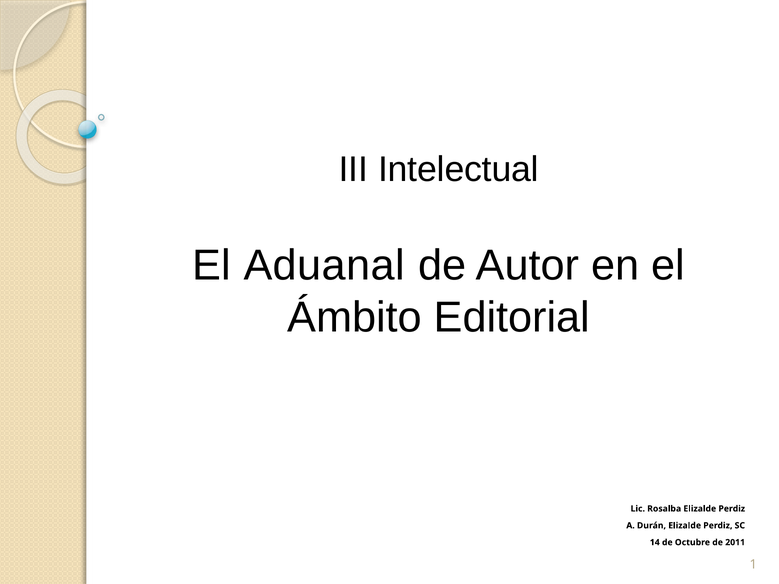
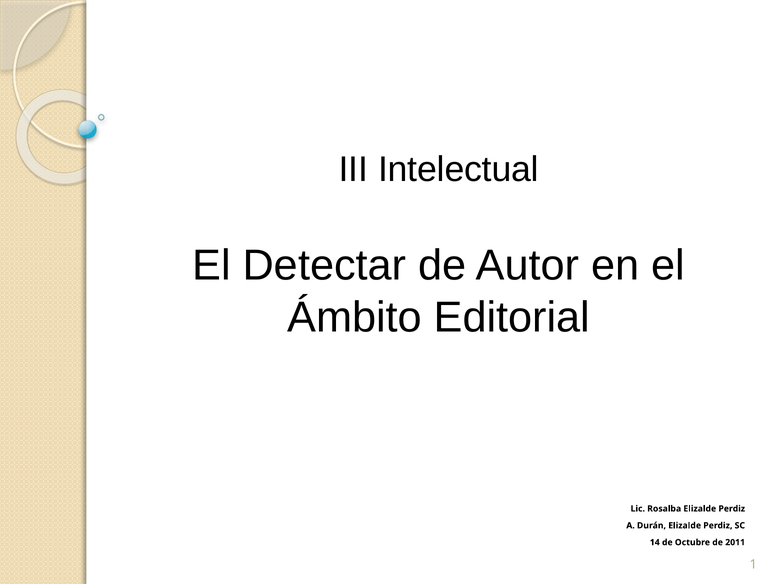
Aduanal: Aduanal -> Detectar (324, 266)
